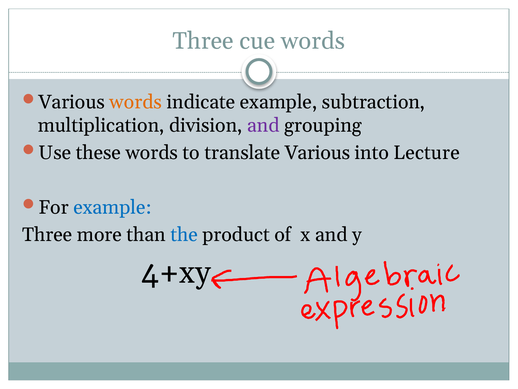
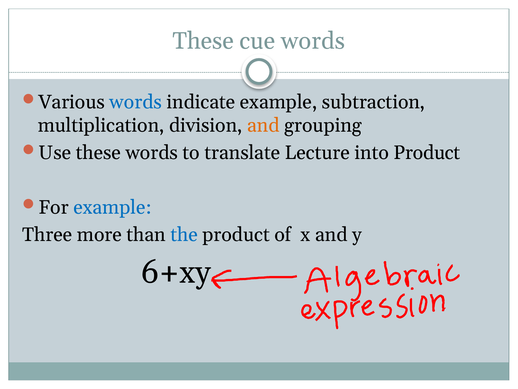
Three: Three -> These (203, 41)
words colour: orange -> blue (136, 102)
and colour: purple -> orange (263, 125)
translate Various: Various -> Lecture (317, 153)
into Lecture: Lecture -> Product (427, 153)
4+xy: 4+xy -> 6+xy (176, 272)
